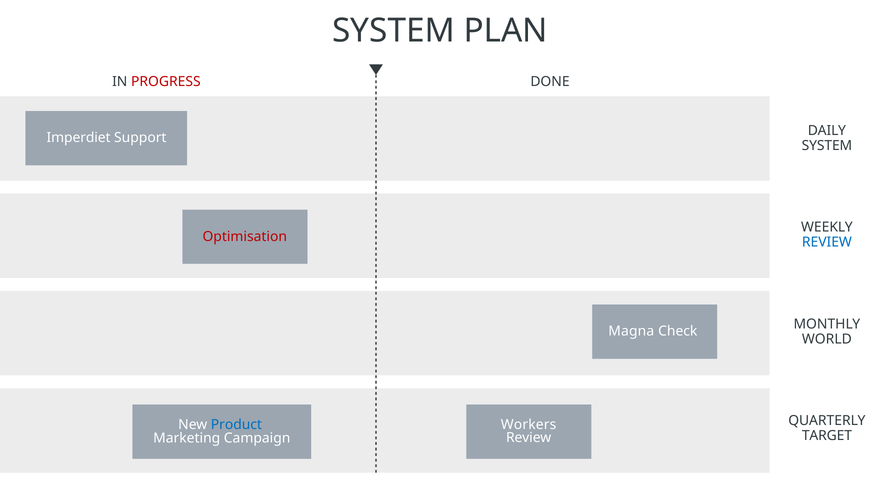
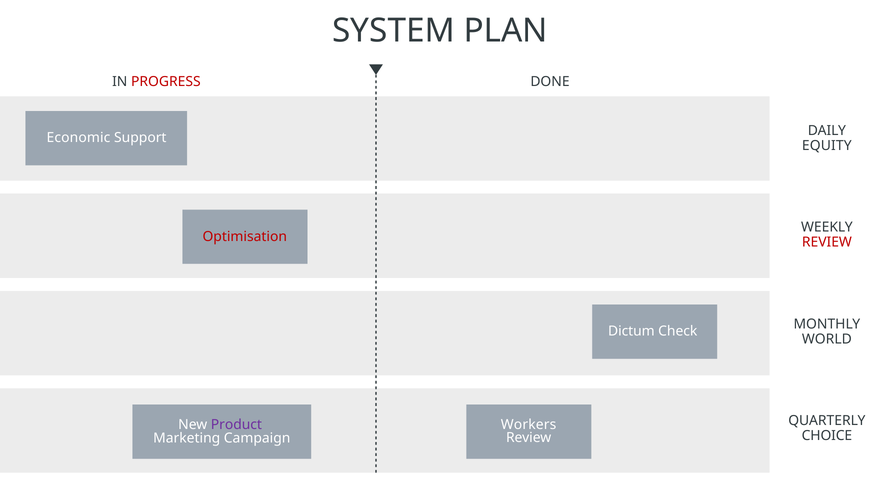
Imperdiet: Imperdiet -> Economic (78, 138)
SYSTEM: SYSTEM -> EQUITY (827, 146)
REVIEW colour: blue -> red (827, 242)
Magna: Magna -> Dictum (631, 331)
Product colour: blue -> purple (236, 425)
TARGET: TARGET -> CHOICE (827, 436)
